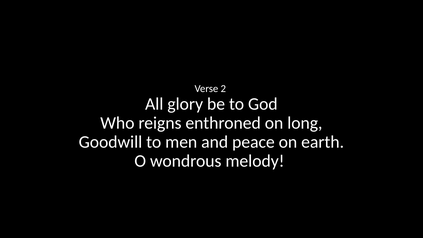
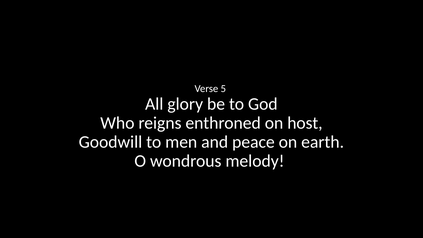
2: 2 -> 5 (223, 89)
long: long -> host (305, 123)
